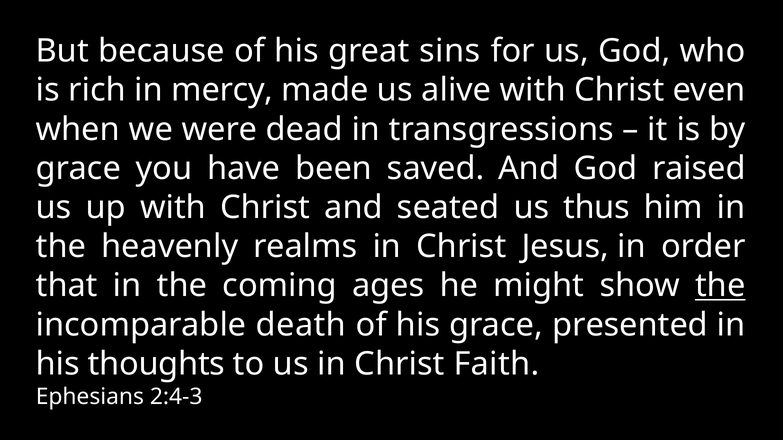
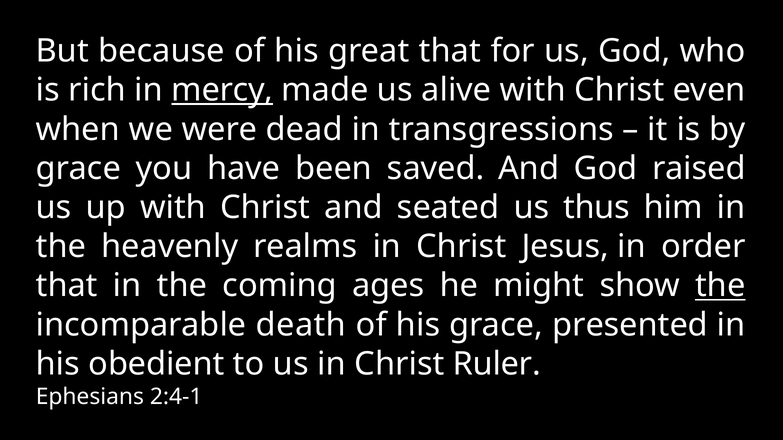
great sins: sins -> that (450, 51)
mercy underline: none -> present (222, 90)
thoughts: thoughts -> obedient (156, 364)
Faith: Faith -> Ruler (497, 364)
2:4-3: 2:4-3 -> 2:4-1 (176, 397)
